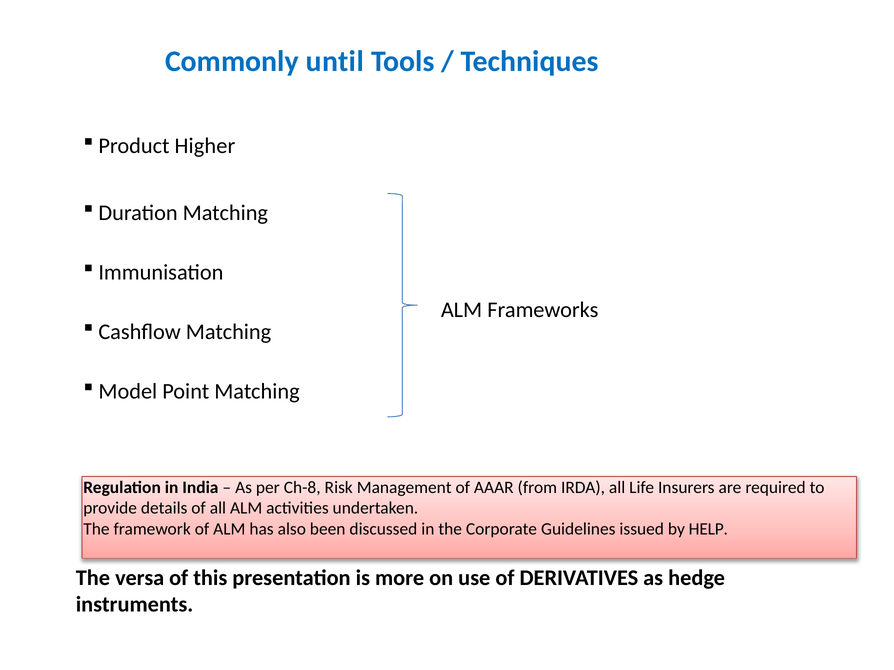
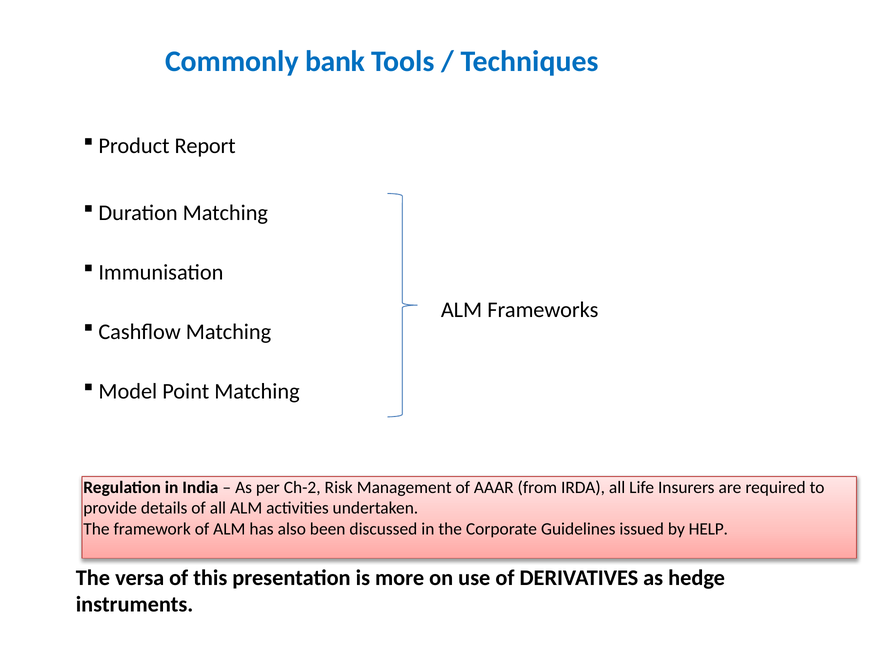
until: until -> bank (335, 62)
Higher: Higher -> Report (205, 146)
Ch-8: Ch-8 -> Ch-2 (302, 488)
